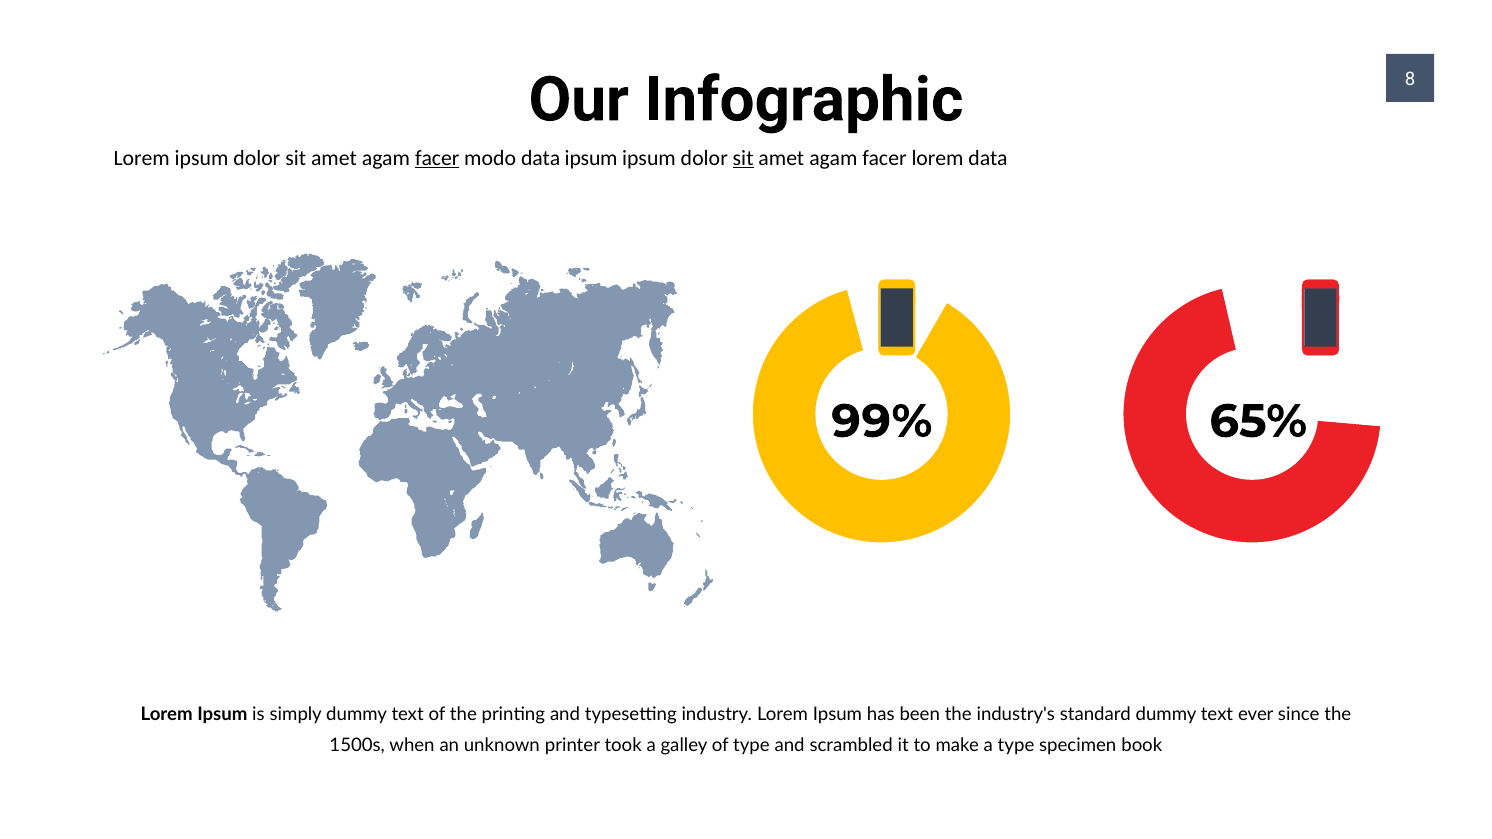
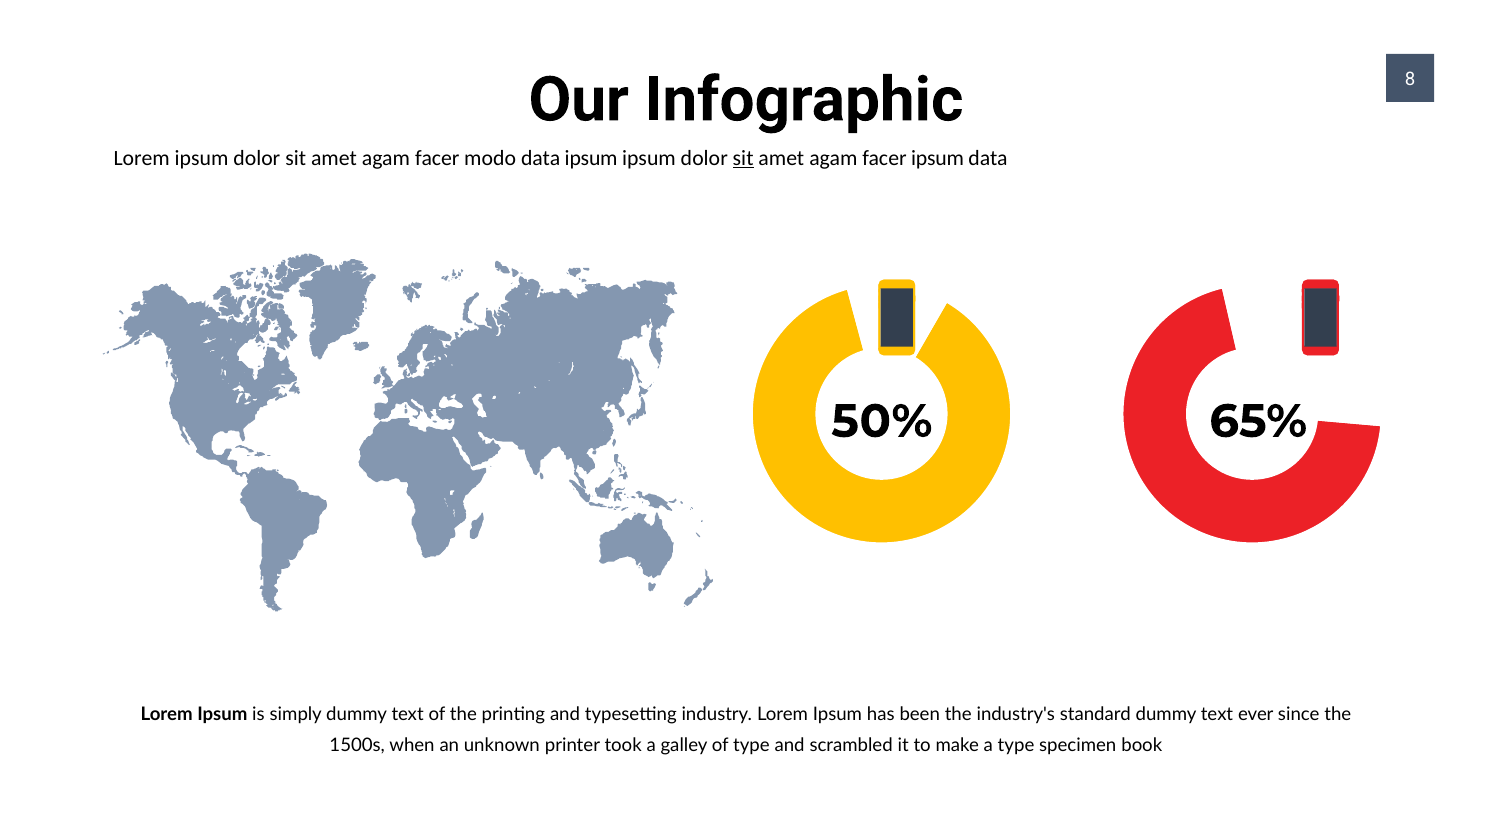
facer underline: present -> none (437, 158)
facer lorem: lorem -> ipsum (938, 158)
99%: 99% -> 50% (882, 422)
